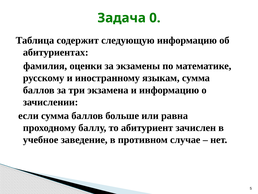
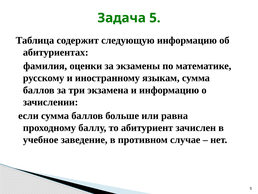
Задача 0: 0 -> 5 (155, 18)
